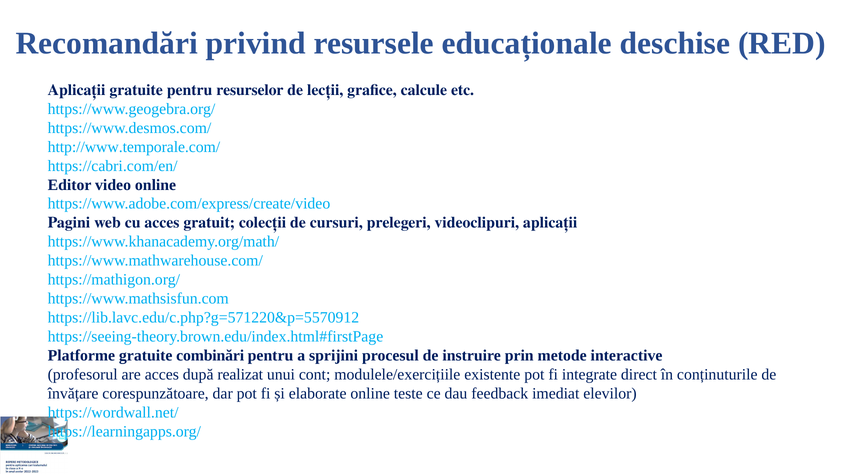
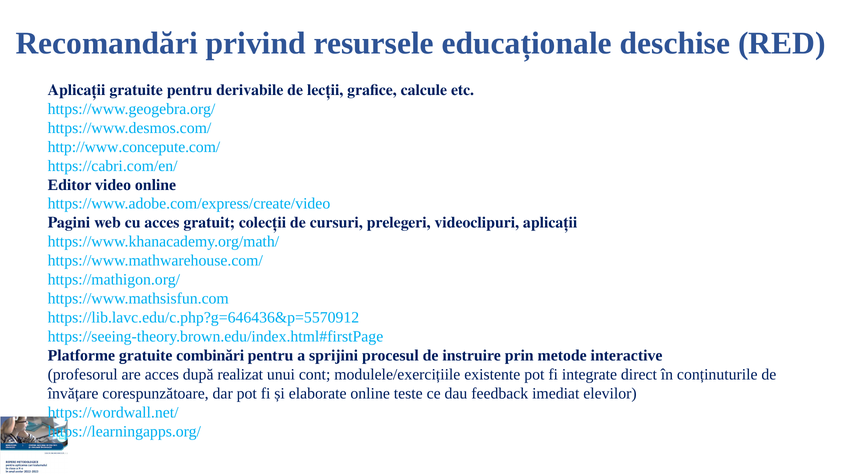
resurselor: resurselor -> derivabile (250, 90)
http://www.temporale.com/: http://www.temporale.com/ -> http://www.concepute.com/ (134, 147)
https://lib.lavc.edu/c.php?g=571220&p=5570912: https://lib.lavc.edu/c.php?g=571220&p=5570912 -> https://lib.lavc.edu/c.php?g=646436&p=5570912 (203, 317)
